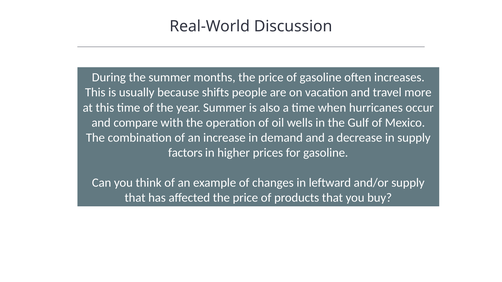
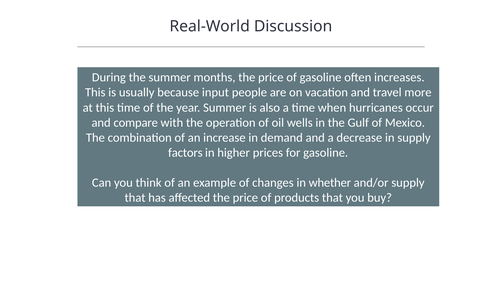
shifts: shifts -> input (215, 93)
leftward: leftward -> whether (330, 183)
